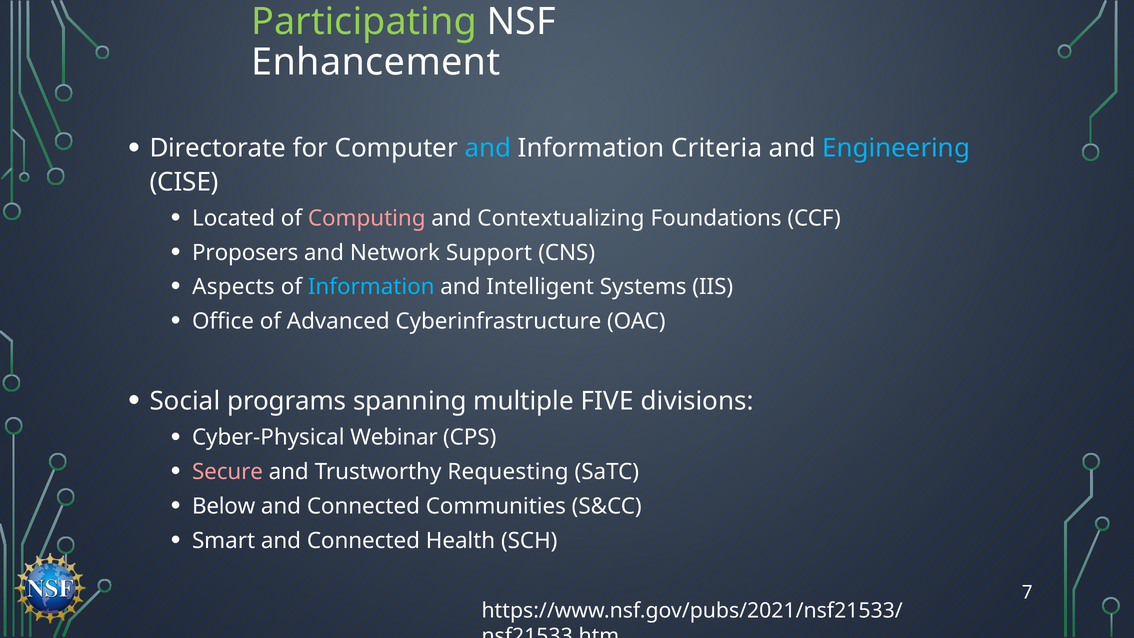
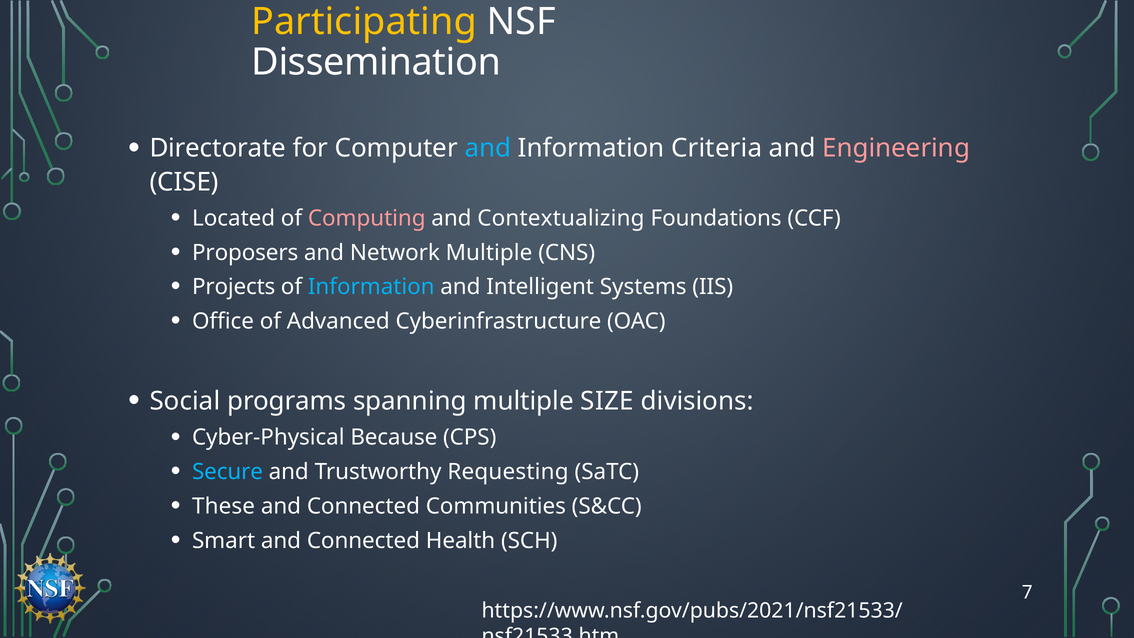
Participating colour: light green -> yellow (364, 22)
Enhancement: Enhancement -> Dissemination (376, 62)
Engineering colour: light blue -> pink (896, 148)
Network Support: Support -> Multiple (489, 253)
Aspects: Aspects -> Projects (234, 287)
FIVE: FIVE -> SIZE (607, 401)
Webinar: Webinar -> Because (394, 437)
Secure colour: pink -> light blue (228, 472)
Below: Below -> These (224, 506)
